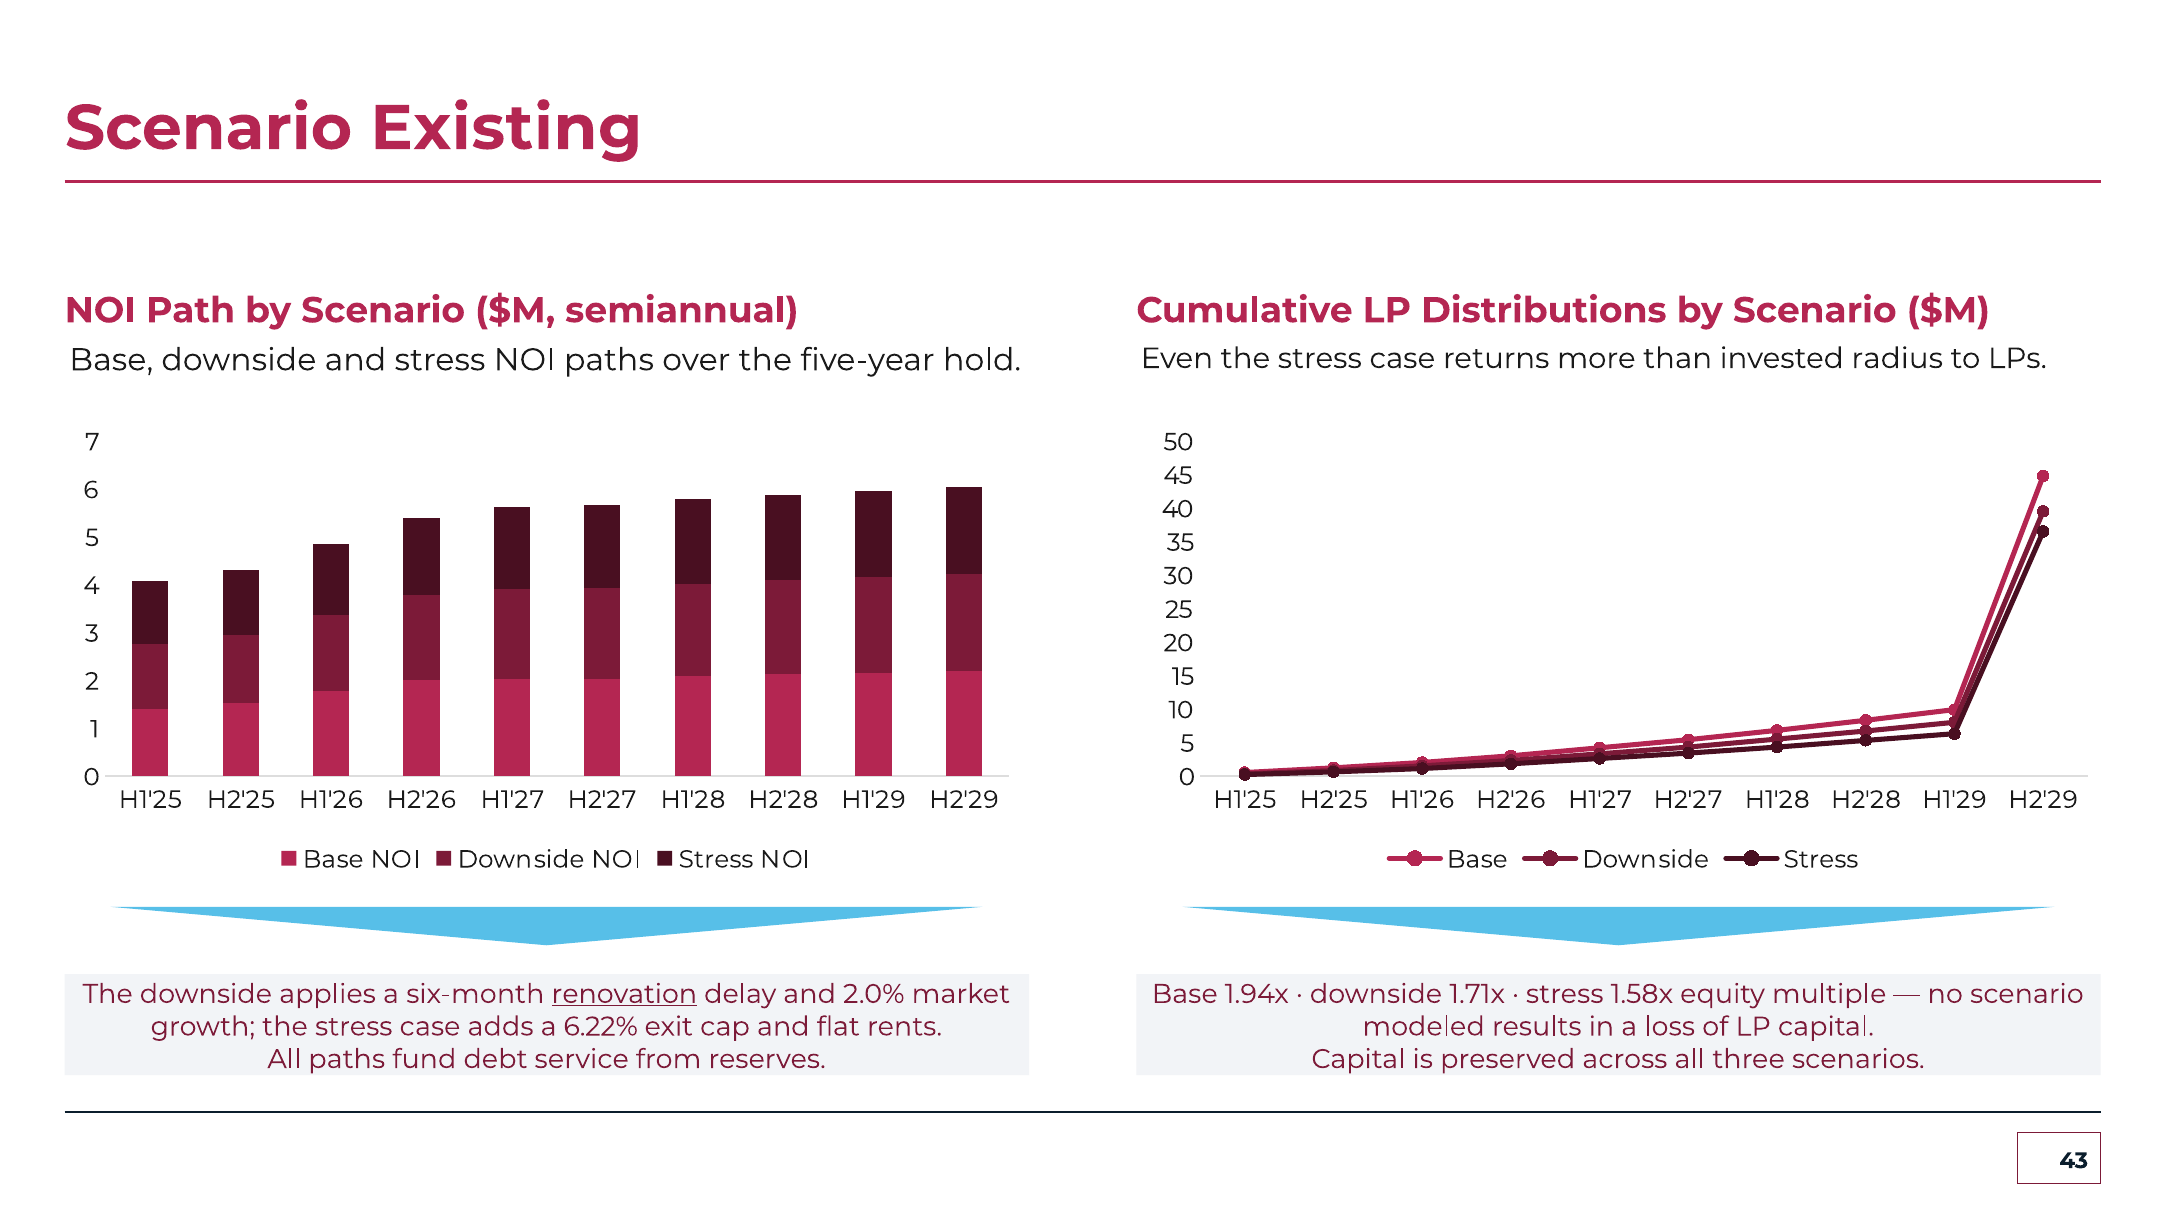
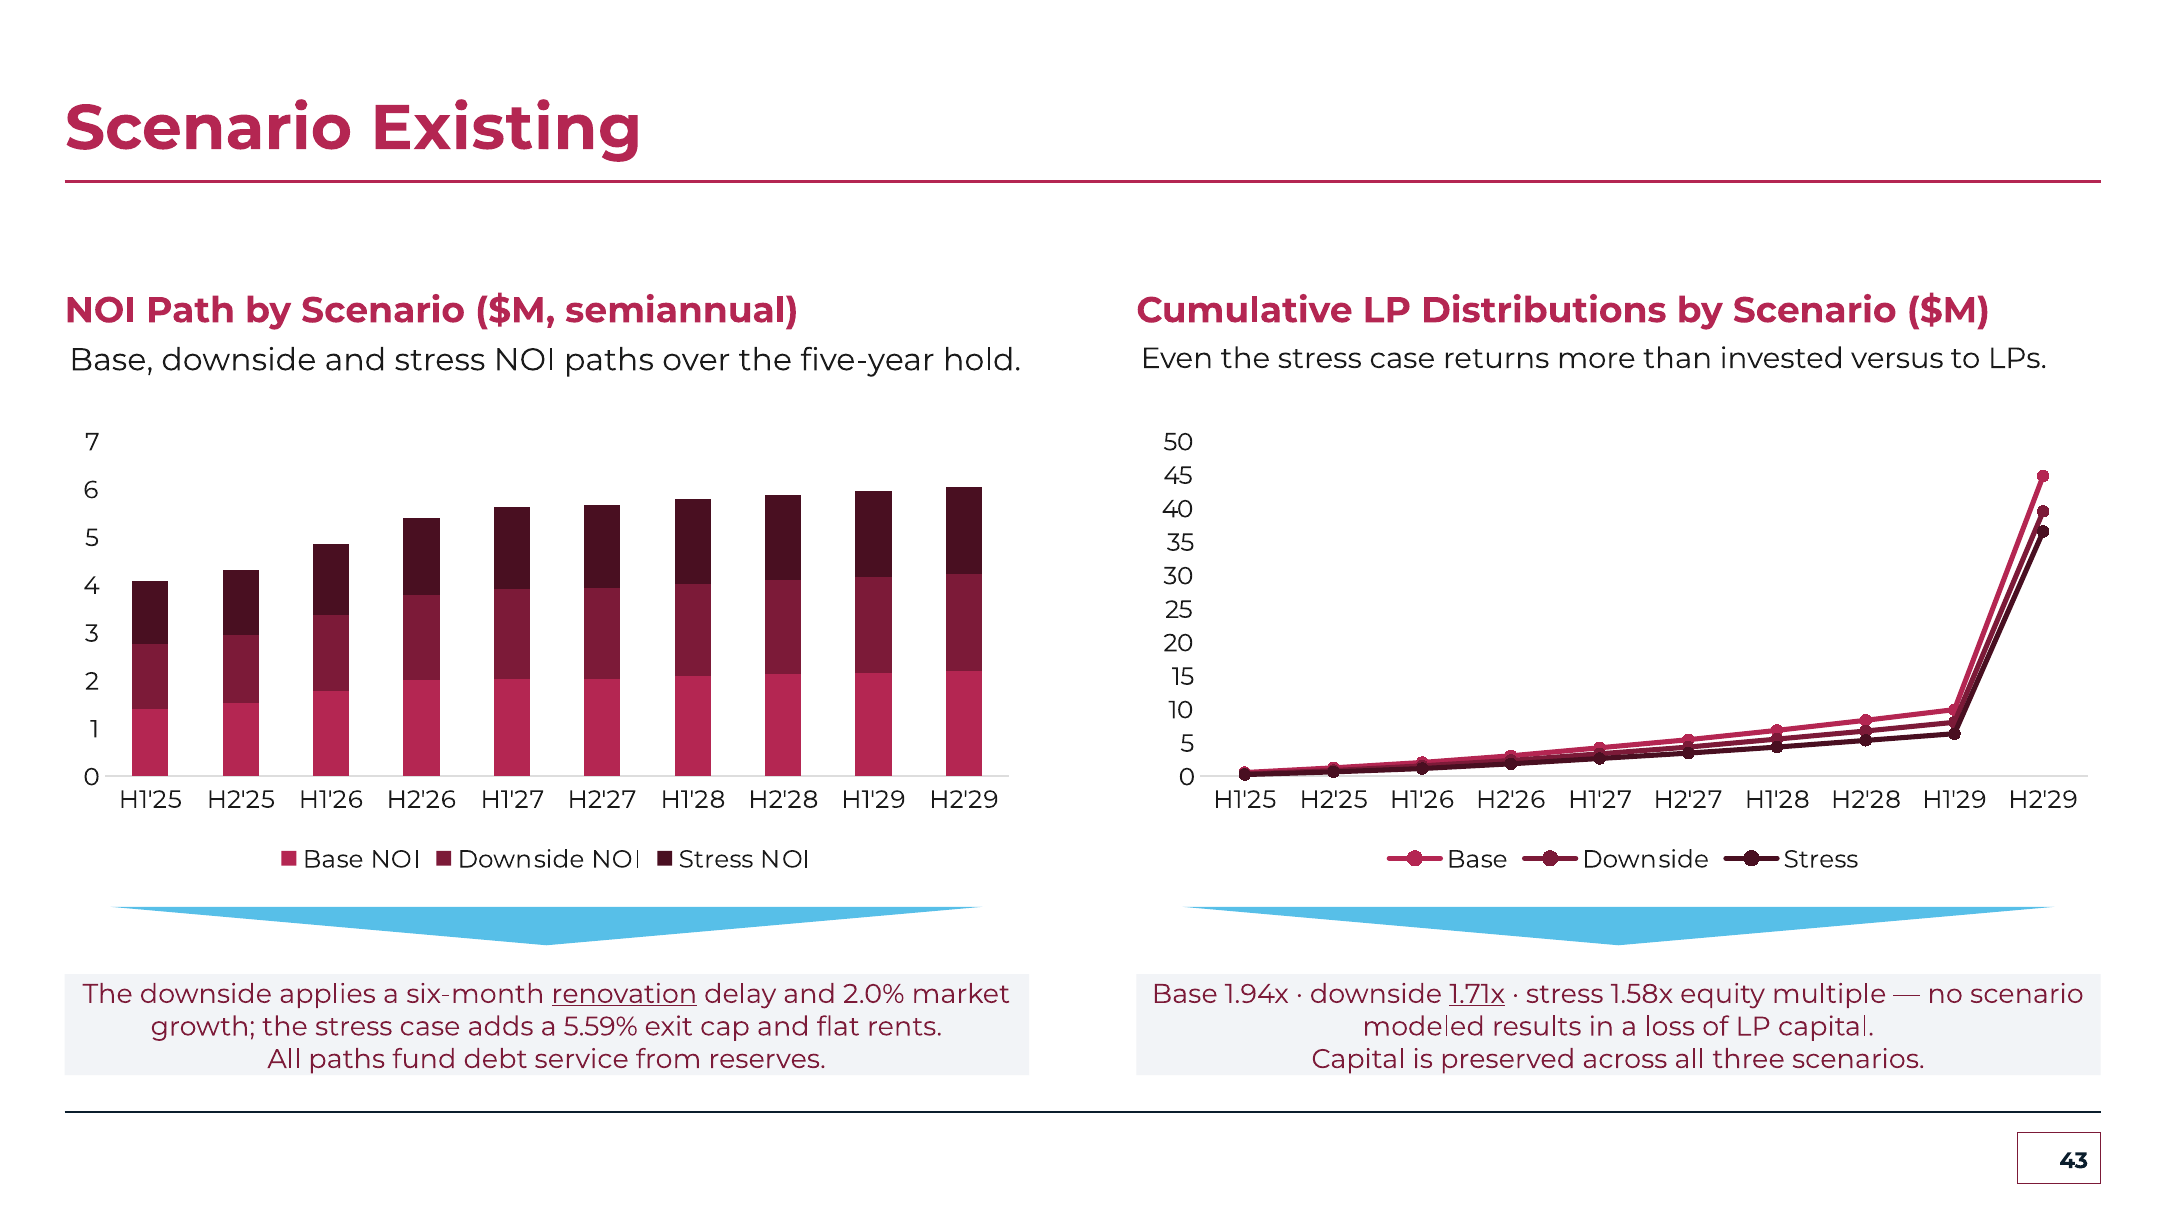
radius: radius -> versus (1897, 358)
1.71x underline: none -> present (1477, 994)
6.22%: 6.22% -> 5.59% (601, 1027)
